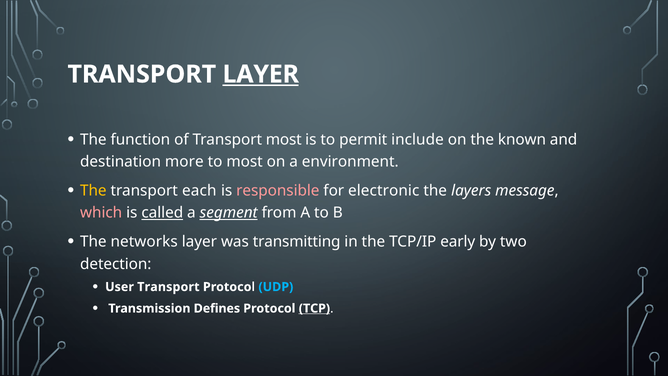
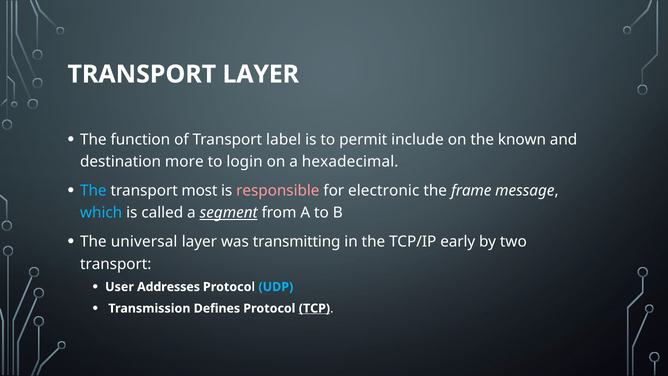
LAYER underline: present -> none (261, 74)
Transport most: most -> label (284, 140)
to most: most -> login (245, 162)
environment: environment -> hexadecimal (350, 162)
The colour: yellow -> light blue (93, 191)
each: each -> most (199, 191)
layers: layers -> frame (471, 191)
which colour: pink -> light blue (101, 213)
called underline: present -> none (162, 213)
networks: networks -> universal (144, 242)
detection: detection -> transport (116, 264)
User Transport: Transport -> Addresses (169, 287)
